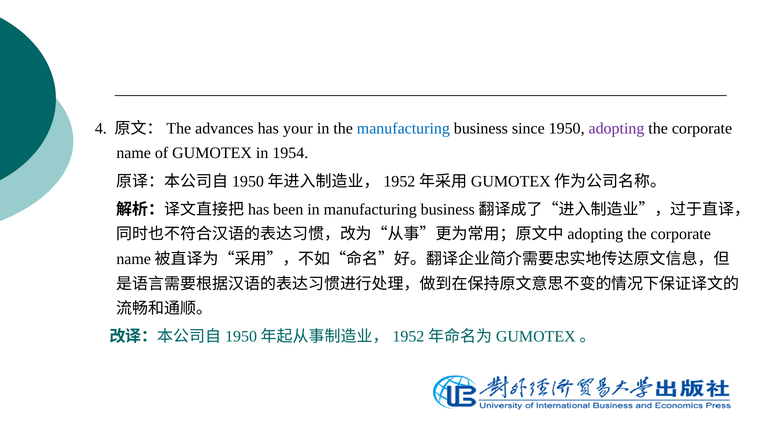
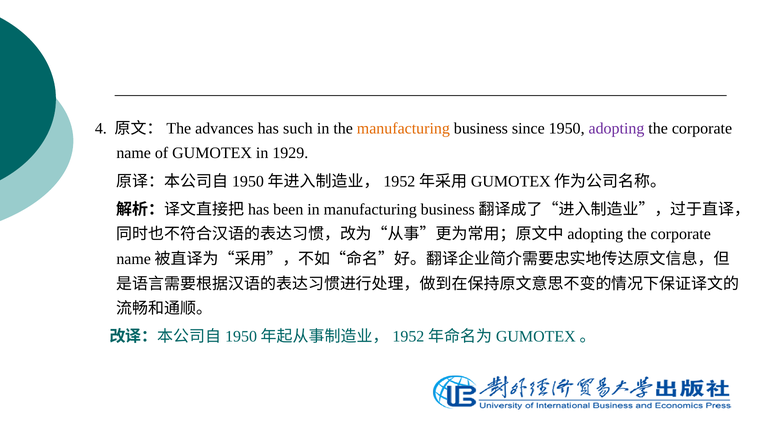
your: your -> such (298, 128)
manufacturing colour: blue -> orange (403, 128)
1954: 1954 -> 1929 (290, 153)
